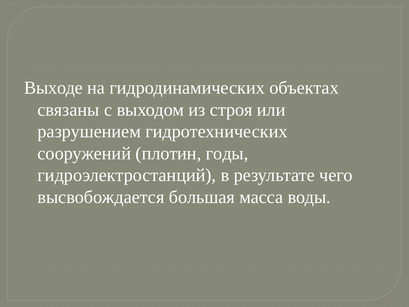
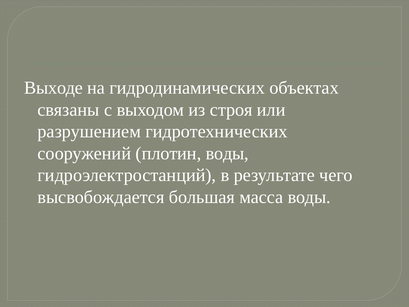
плотин годы: годы -> воды (227, 153)
